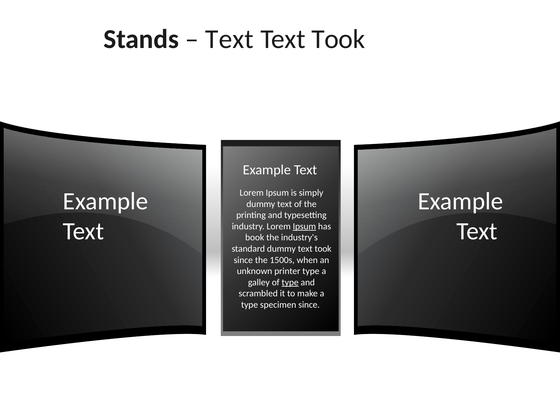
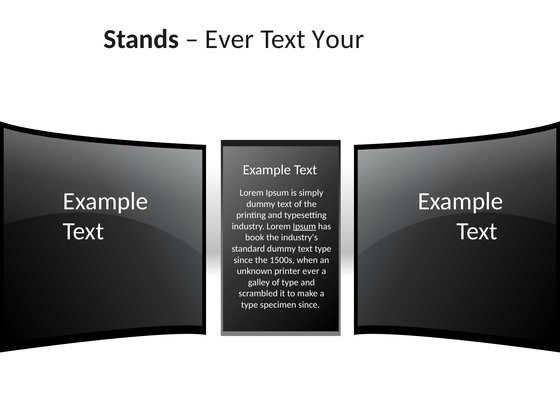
Text: Text -> Ever (230, 39)
Took: Took -> Your (338, 39)
dummy text took: took -> type (323, 249)
printer type: type -> ever (311, 271)
type underline: present -> none (290, 282)
